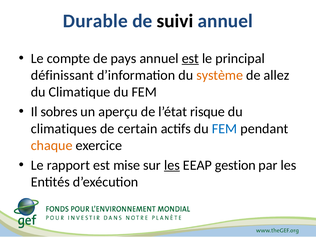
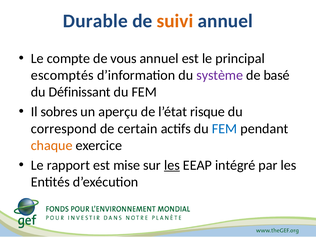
suivi colour: black -> orange (175, 21)
pays: pays -> vous (124, 58)
est underline: present -> none (190, 58)
définissant: définissant -> escomptés (62, 75)
système colour: orange -> purple (220, 75)
allez: allez -> basé (277, 75)
Climatique: Climatique -> Définissant (80, 92)
climatiques: climatiques -> correspond (64, 129)
gestion: gestion -> intégré (235, 165)
